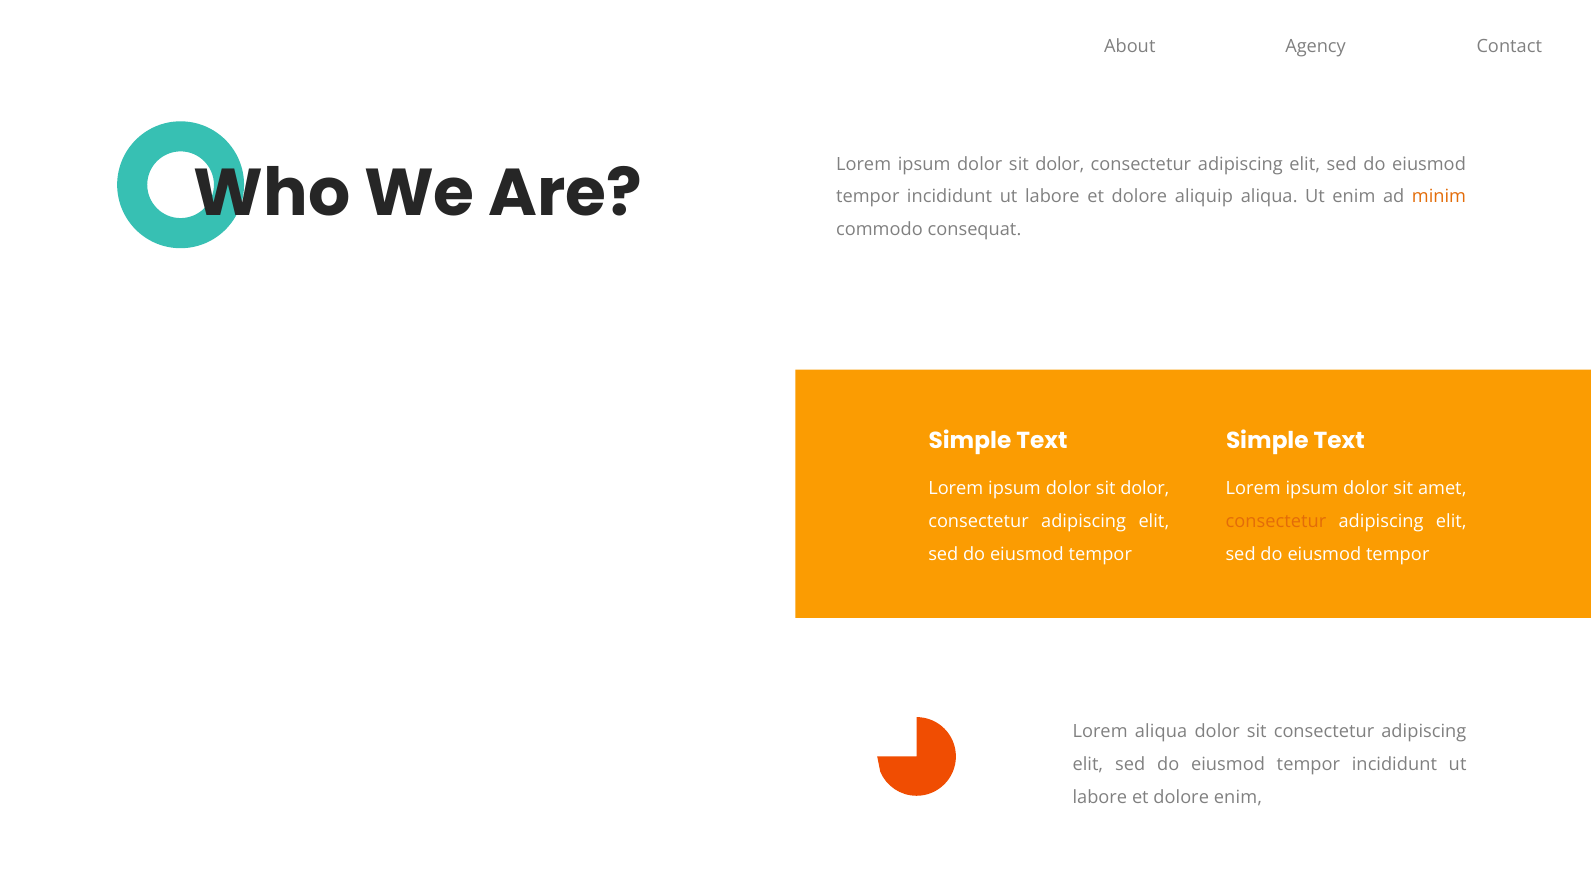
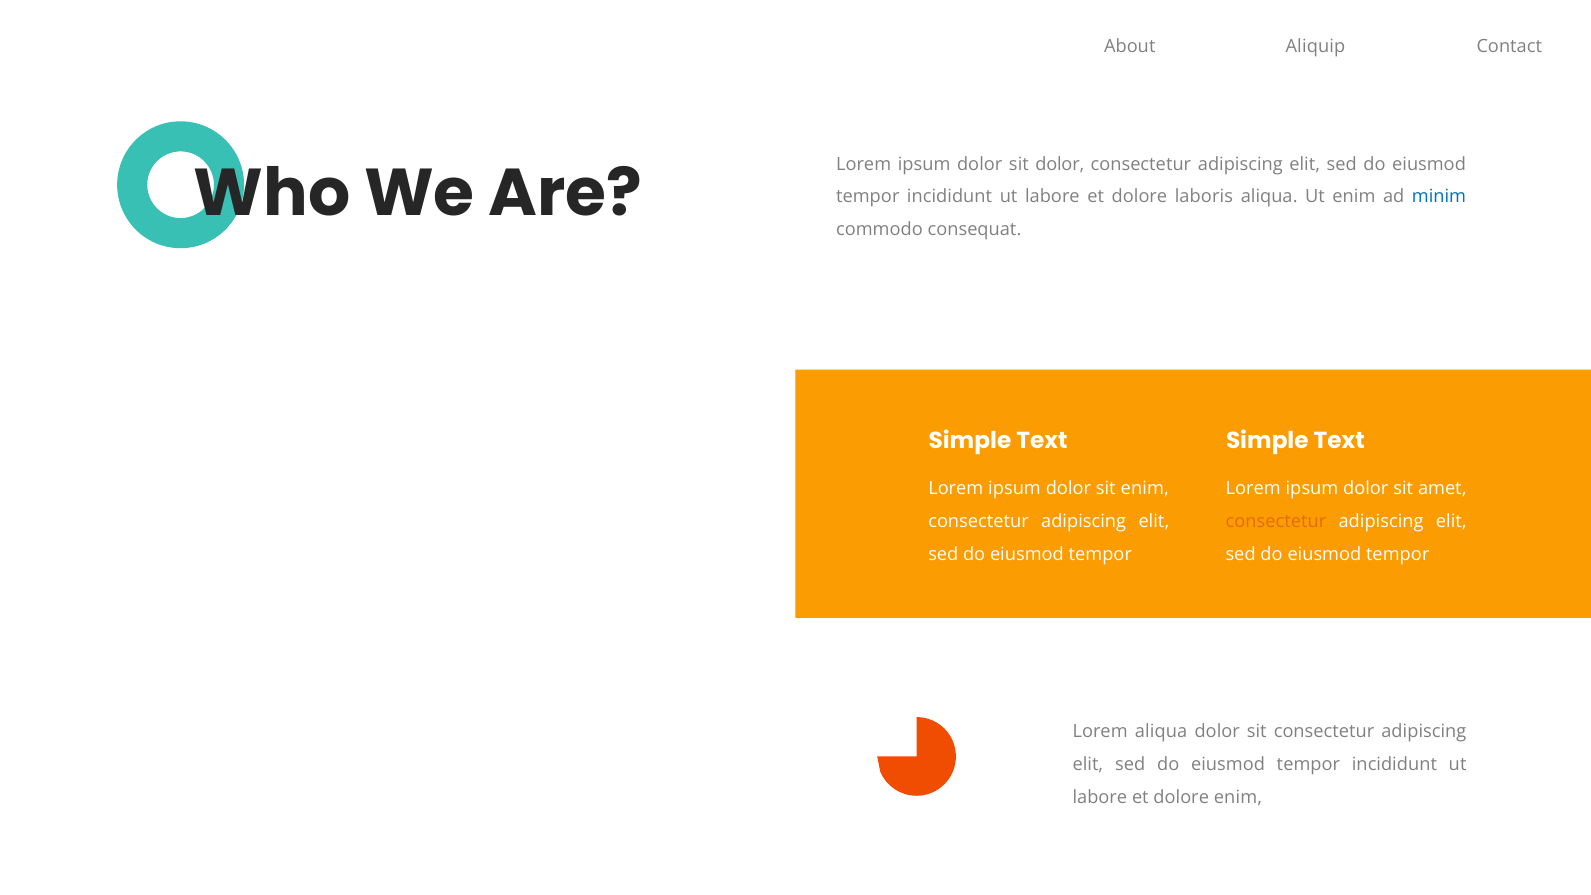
Agency: Agency -> Aliquip (1315, 46)
aliquip: aliquip -> laboris (1204, 197)
minim colour: orange -> blue (1439, 197)
dolor: dolor -> enim (1145, 489)
